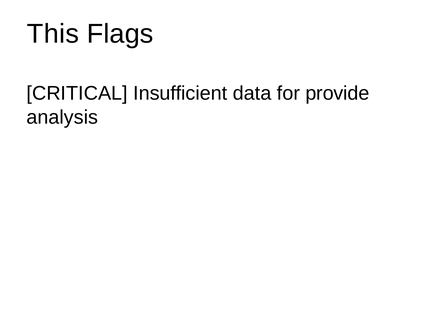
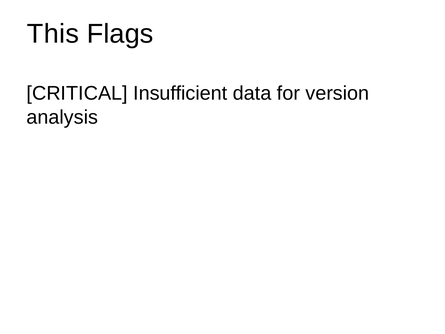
provide: provide -> version (337, 93)
